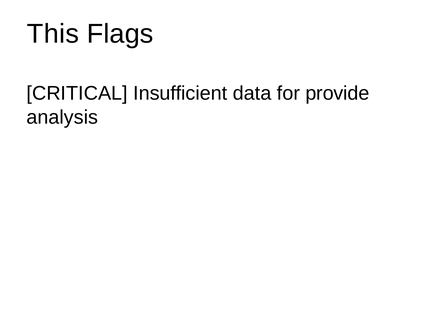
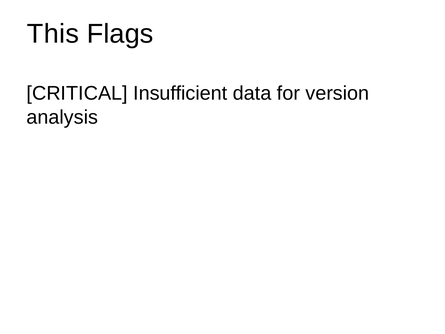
provide: provide -> version (337, 93)
